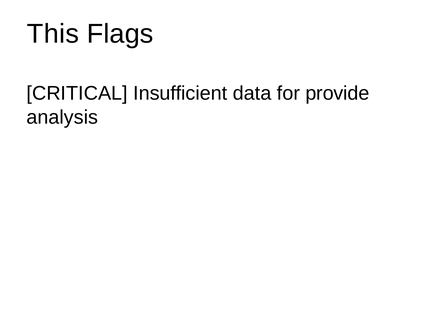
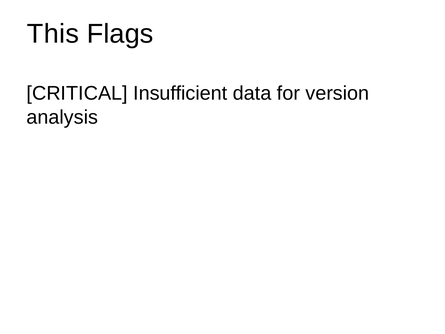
provide: provide -> version (337, 93)
